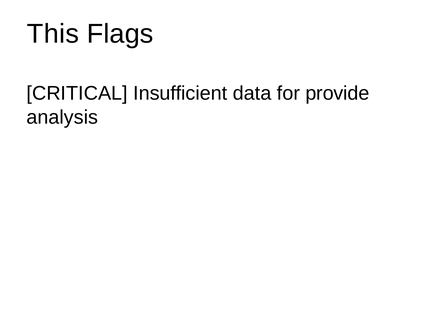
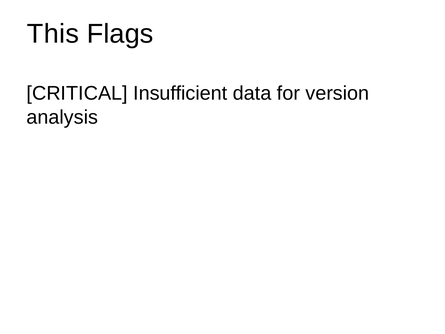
provide: provide -> version (337, 93)
